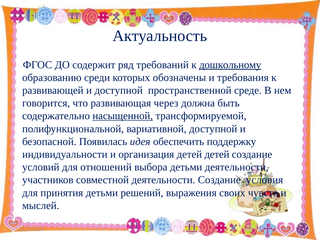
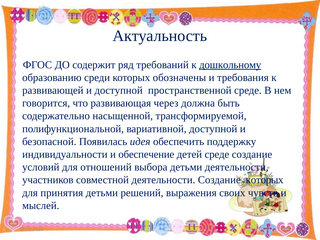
насыщенной underline: present -> none (123, 116)
организация: организация -> обеспечение (146, 154)
детей детей: детей -> среде (217, 154)
Создание условия: условия -> которых (265, 180)
